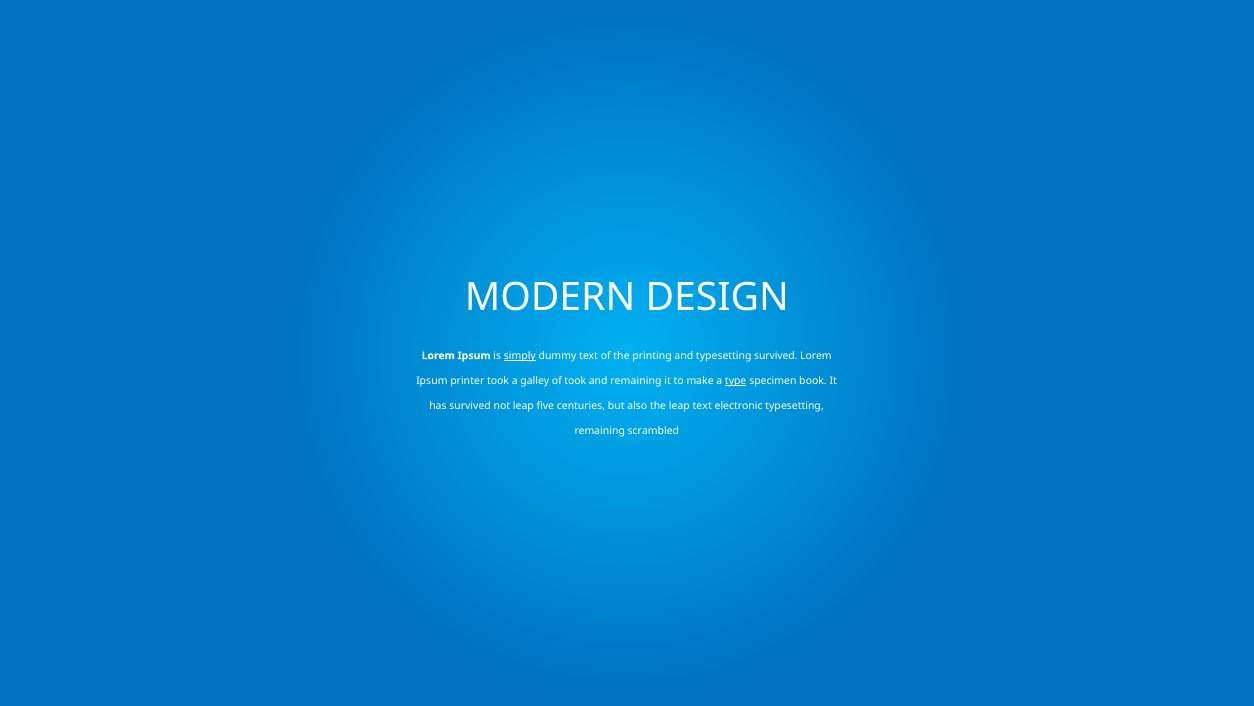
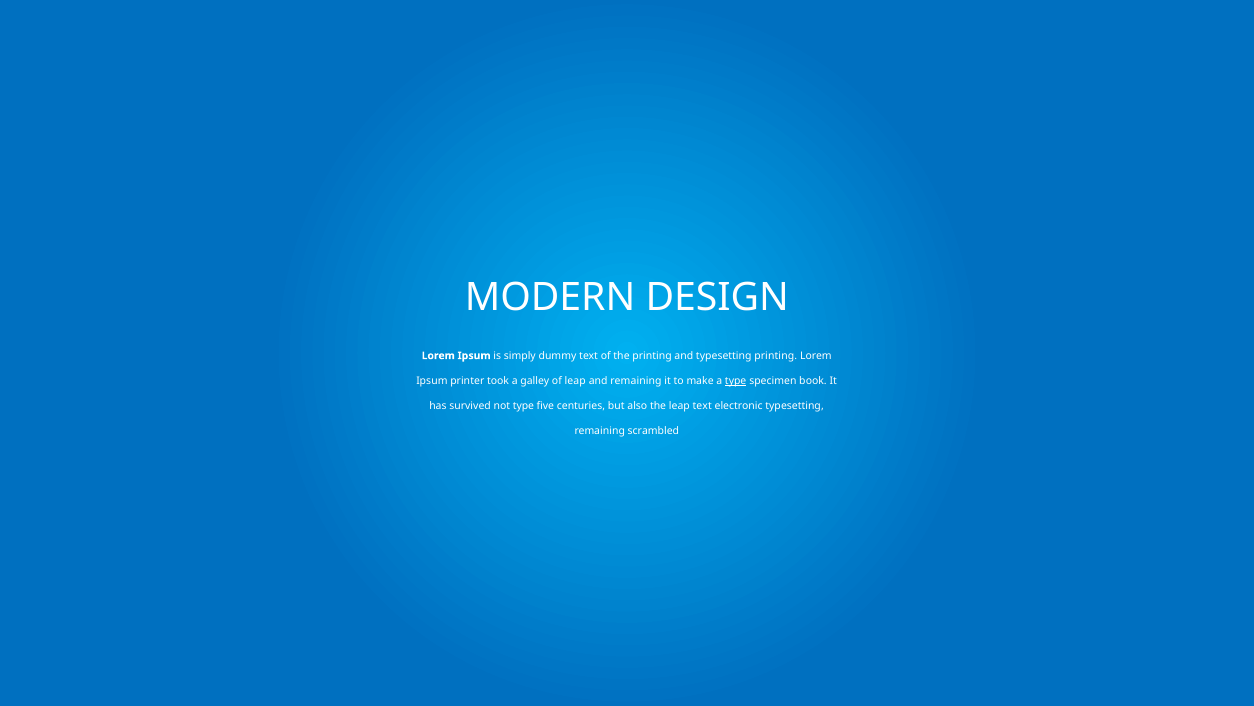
simply underline: present -> none (520, 355)
typesetting survived: survived -> printing (776, 355)
of took: took -> leap (575, 380)
not leap: leap -> type (523, 405)
